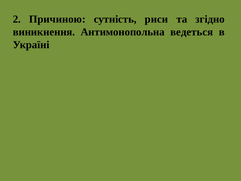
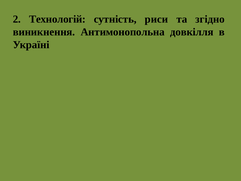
Причиною: Причиною -> Технологій (57, 19)
ведеться: ведеться -> довкілля (192, 32)
